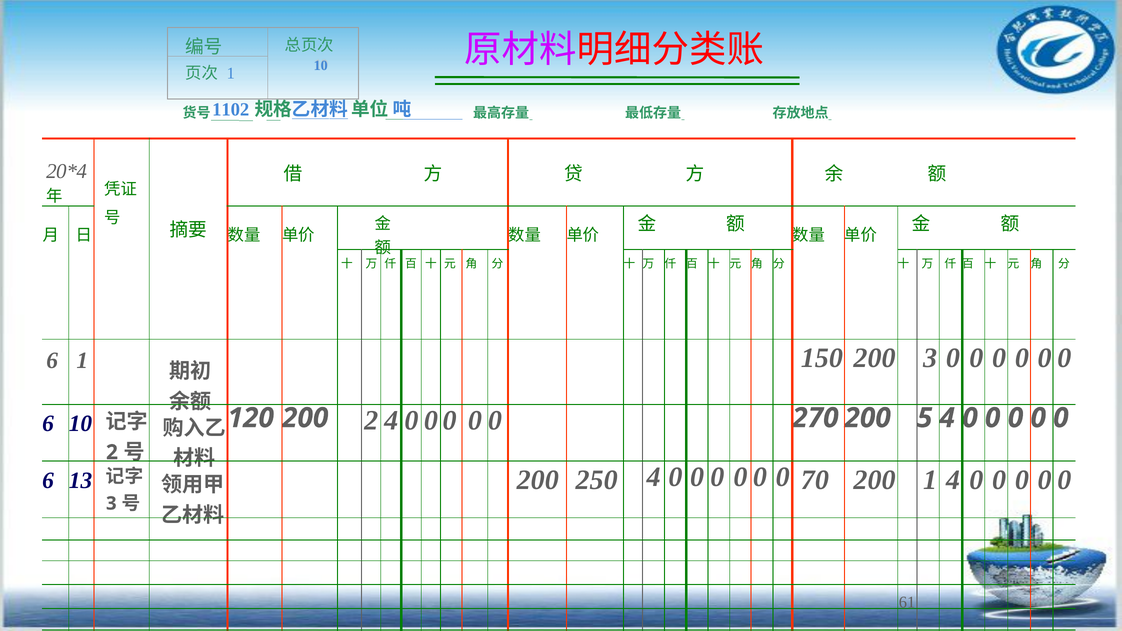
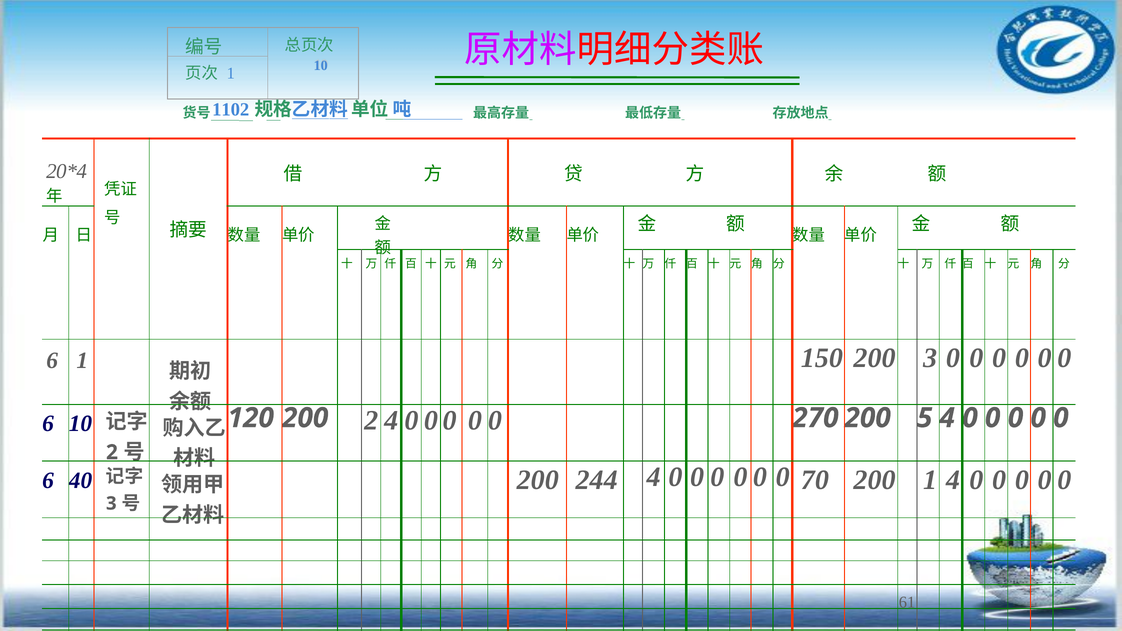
250: 250 -> 244 (597, 480)
13: 13 -> 40 (81, 480)
